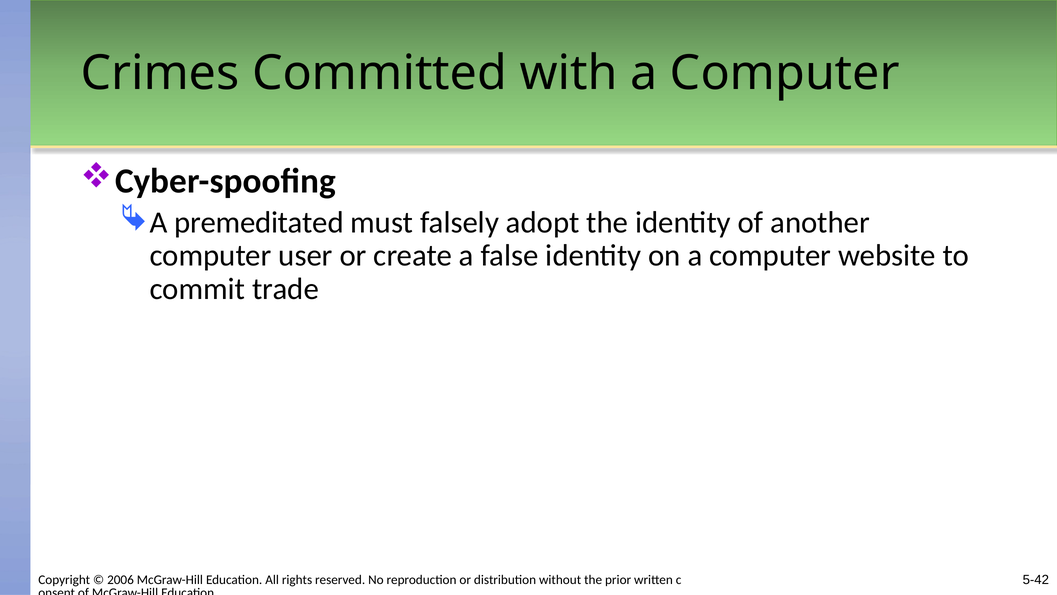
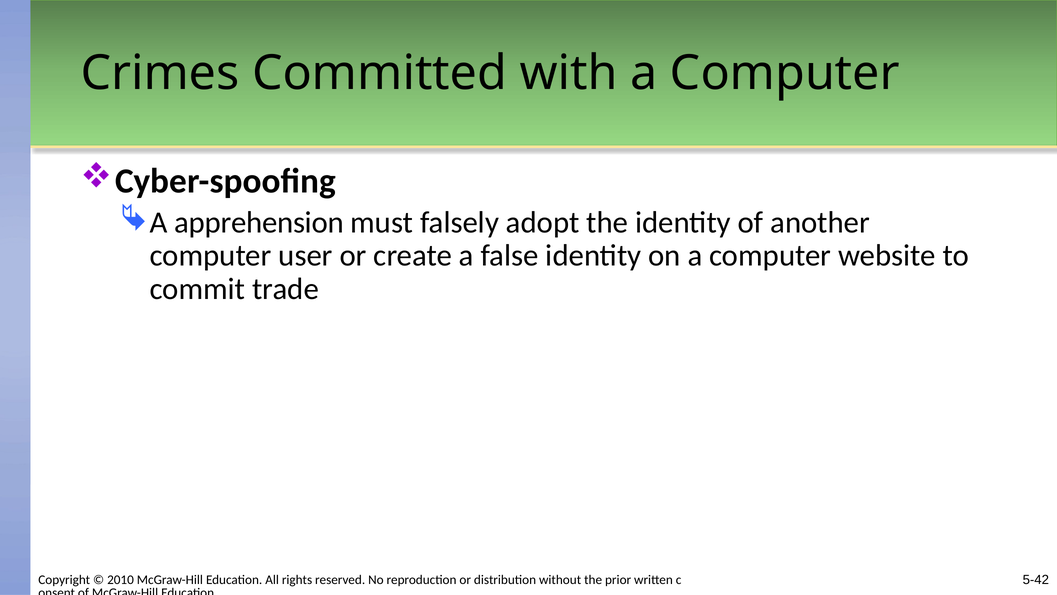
premeditated: premeditated -> apprehension (259, 222)
2006: 2006 -> 2010 (120, 579)
